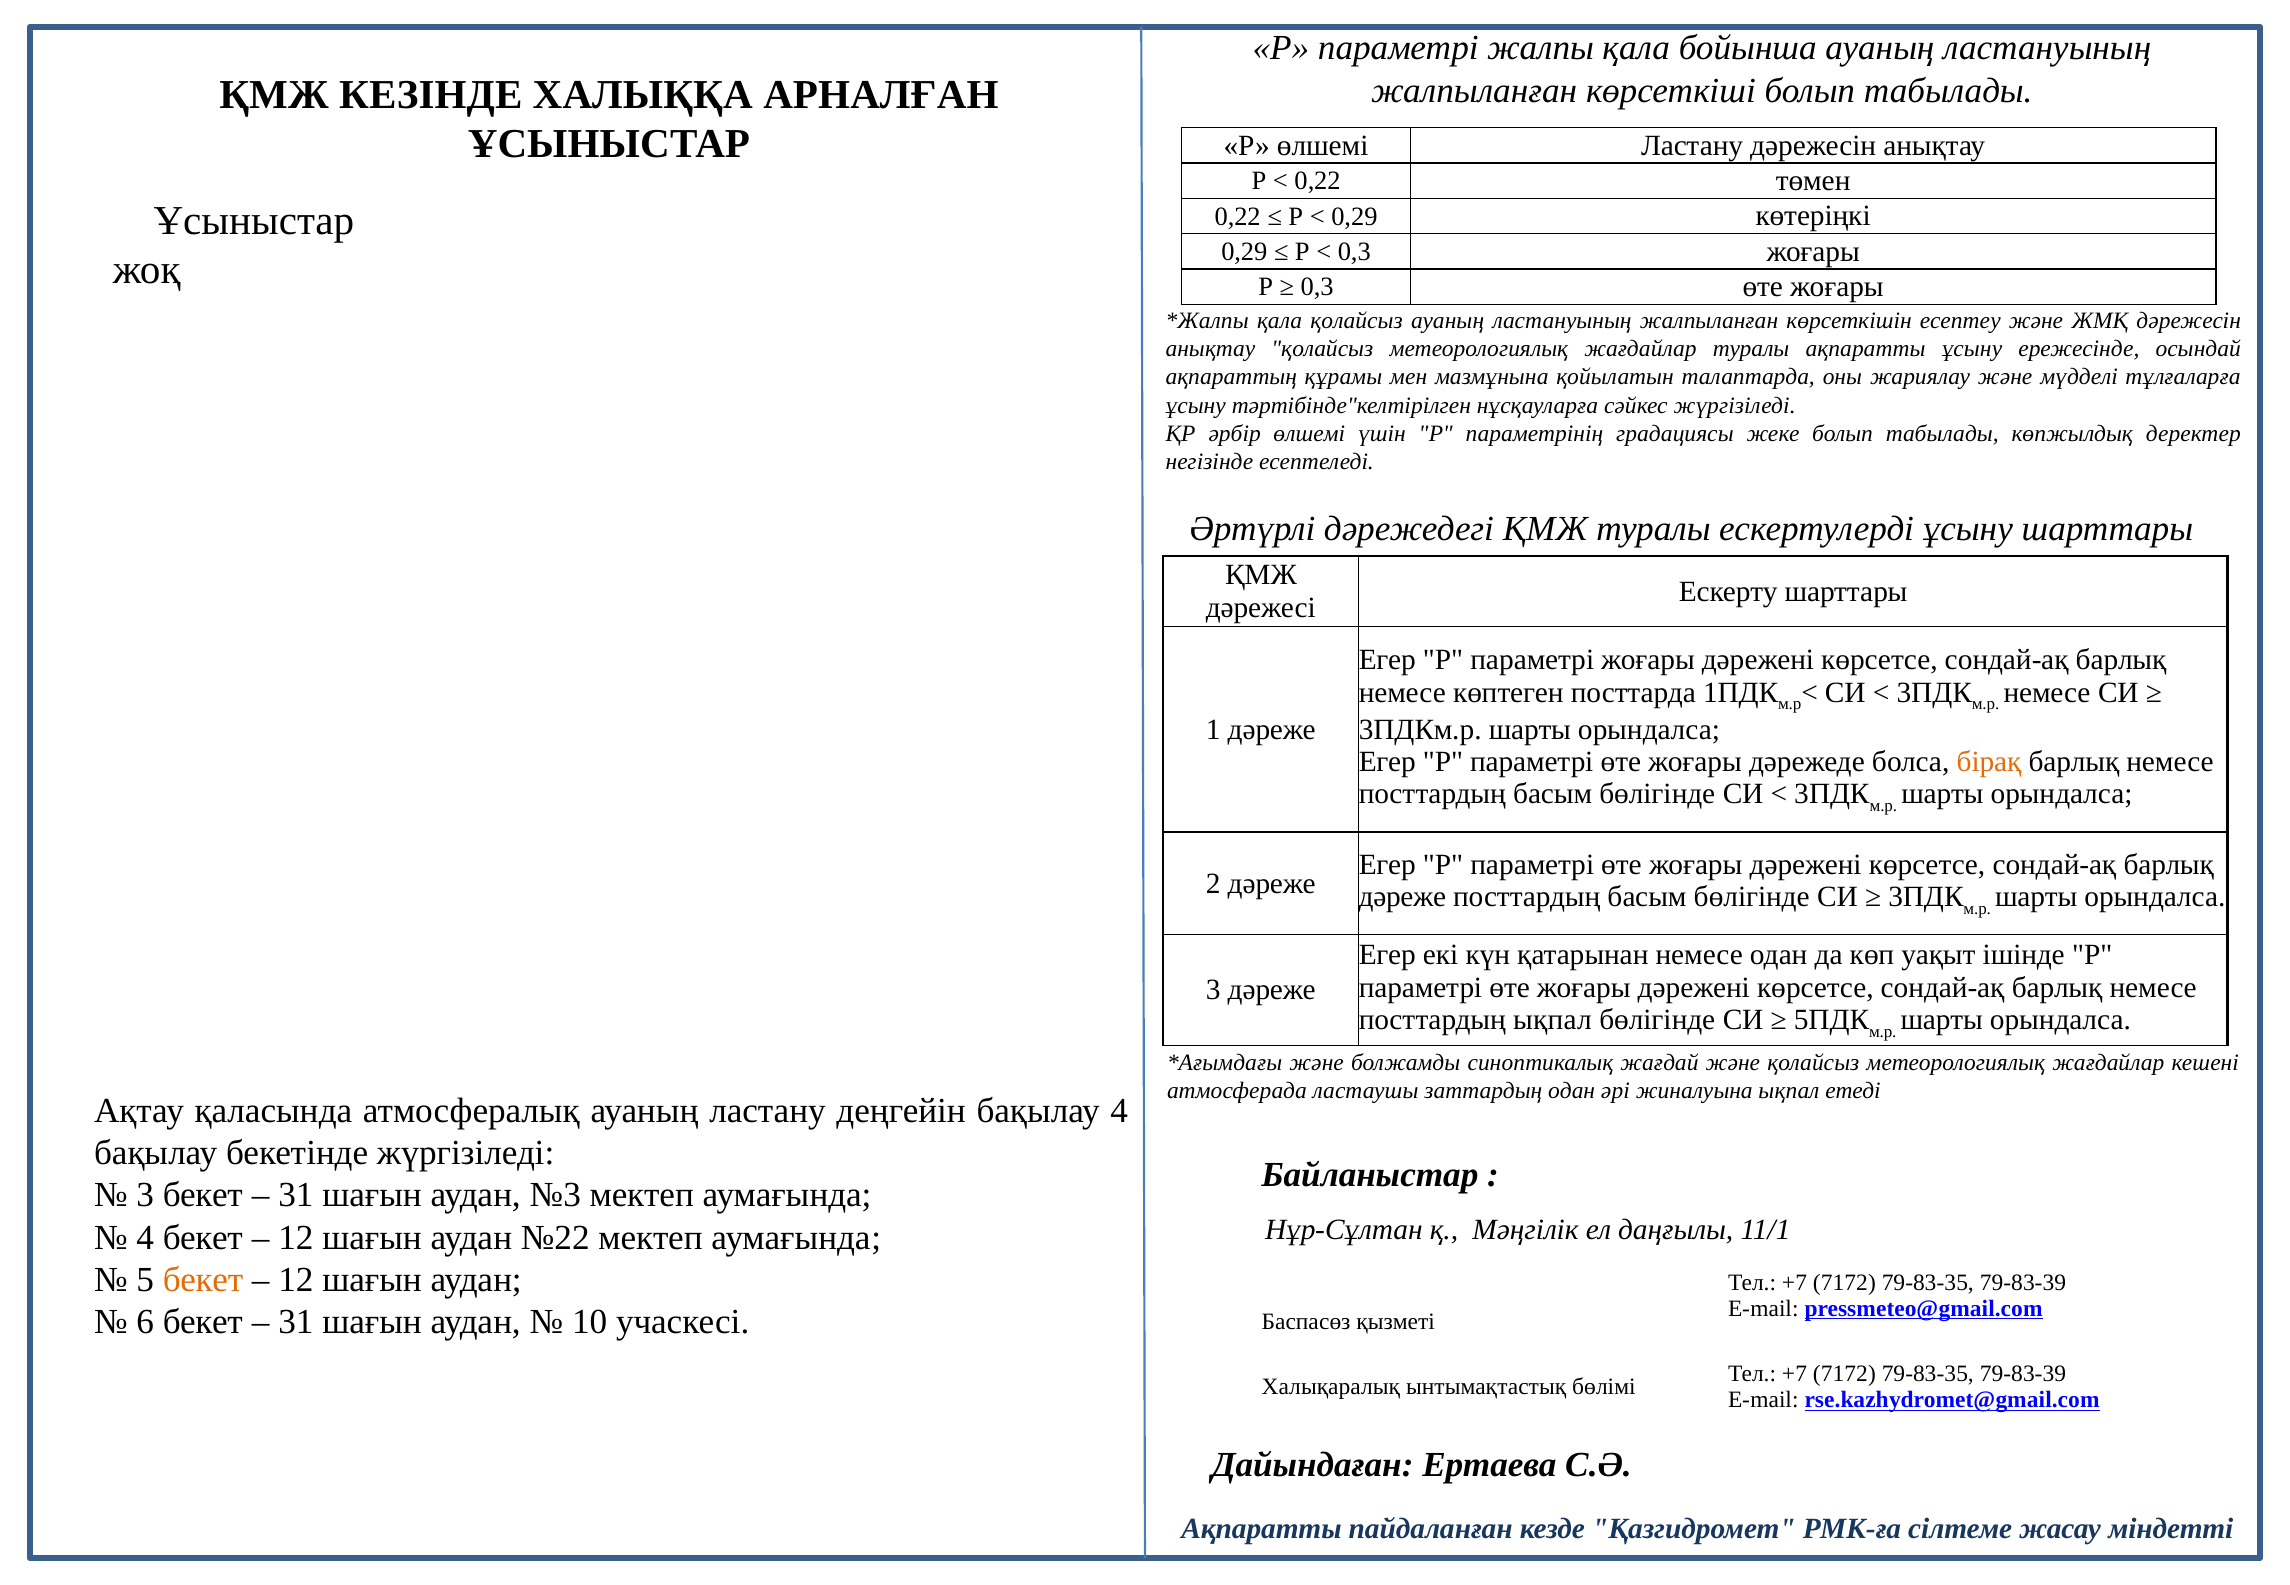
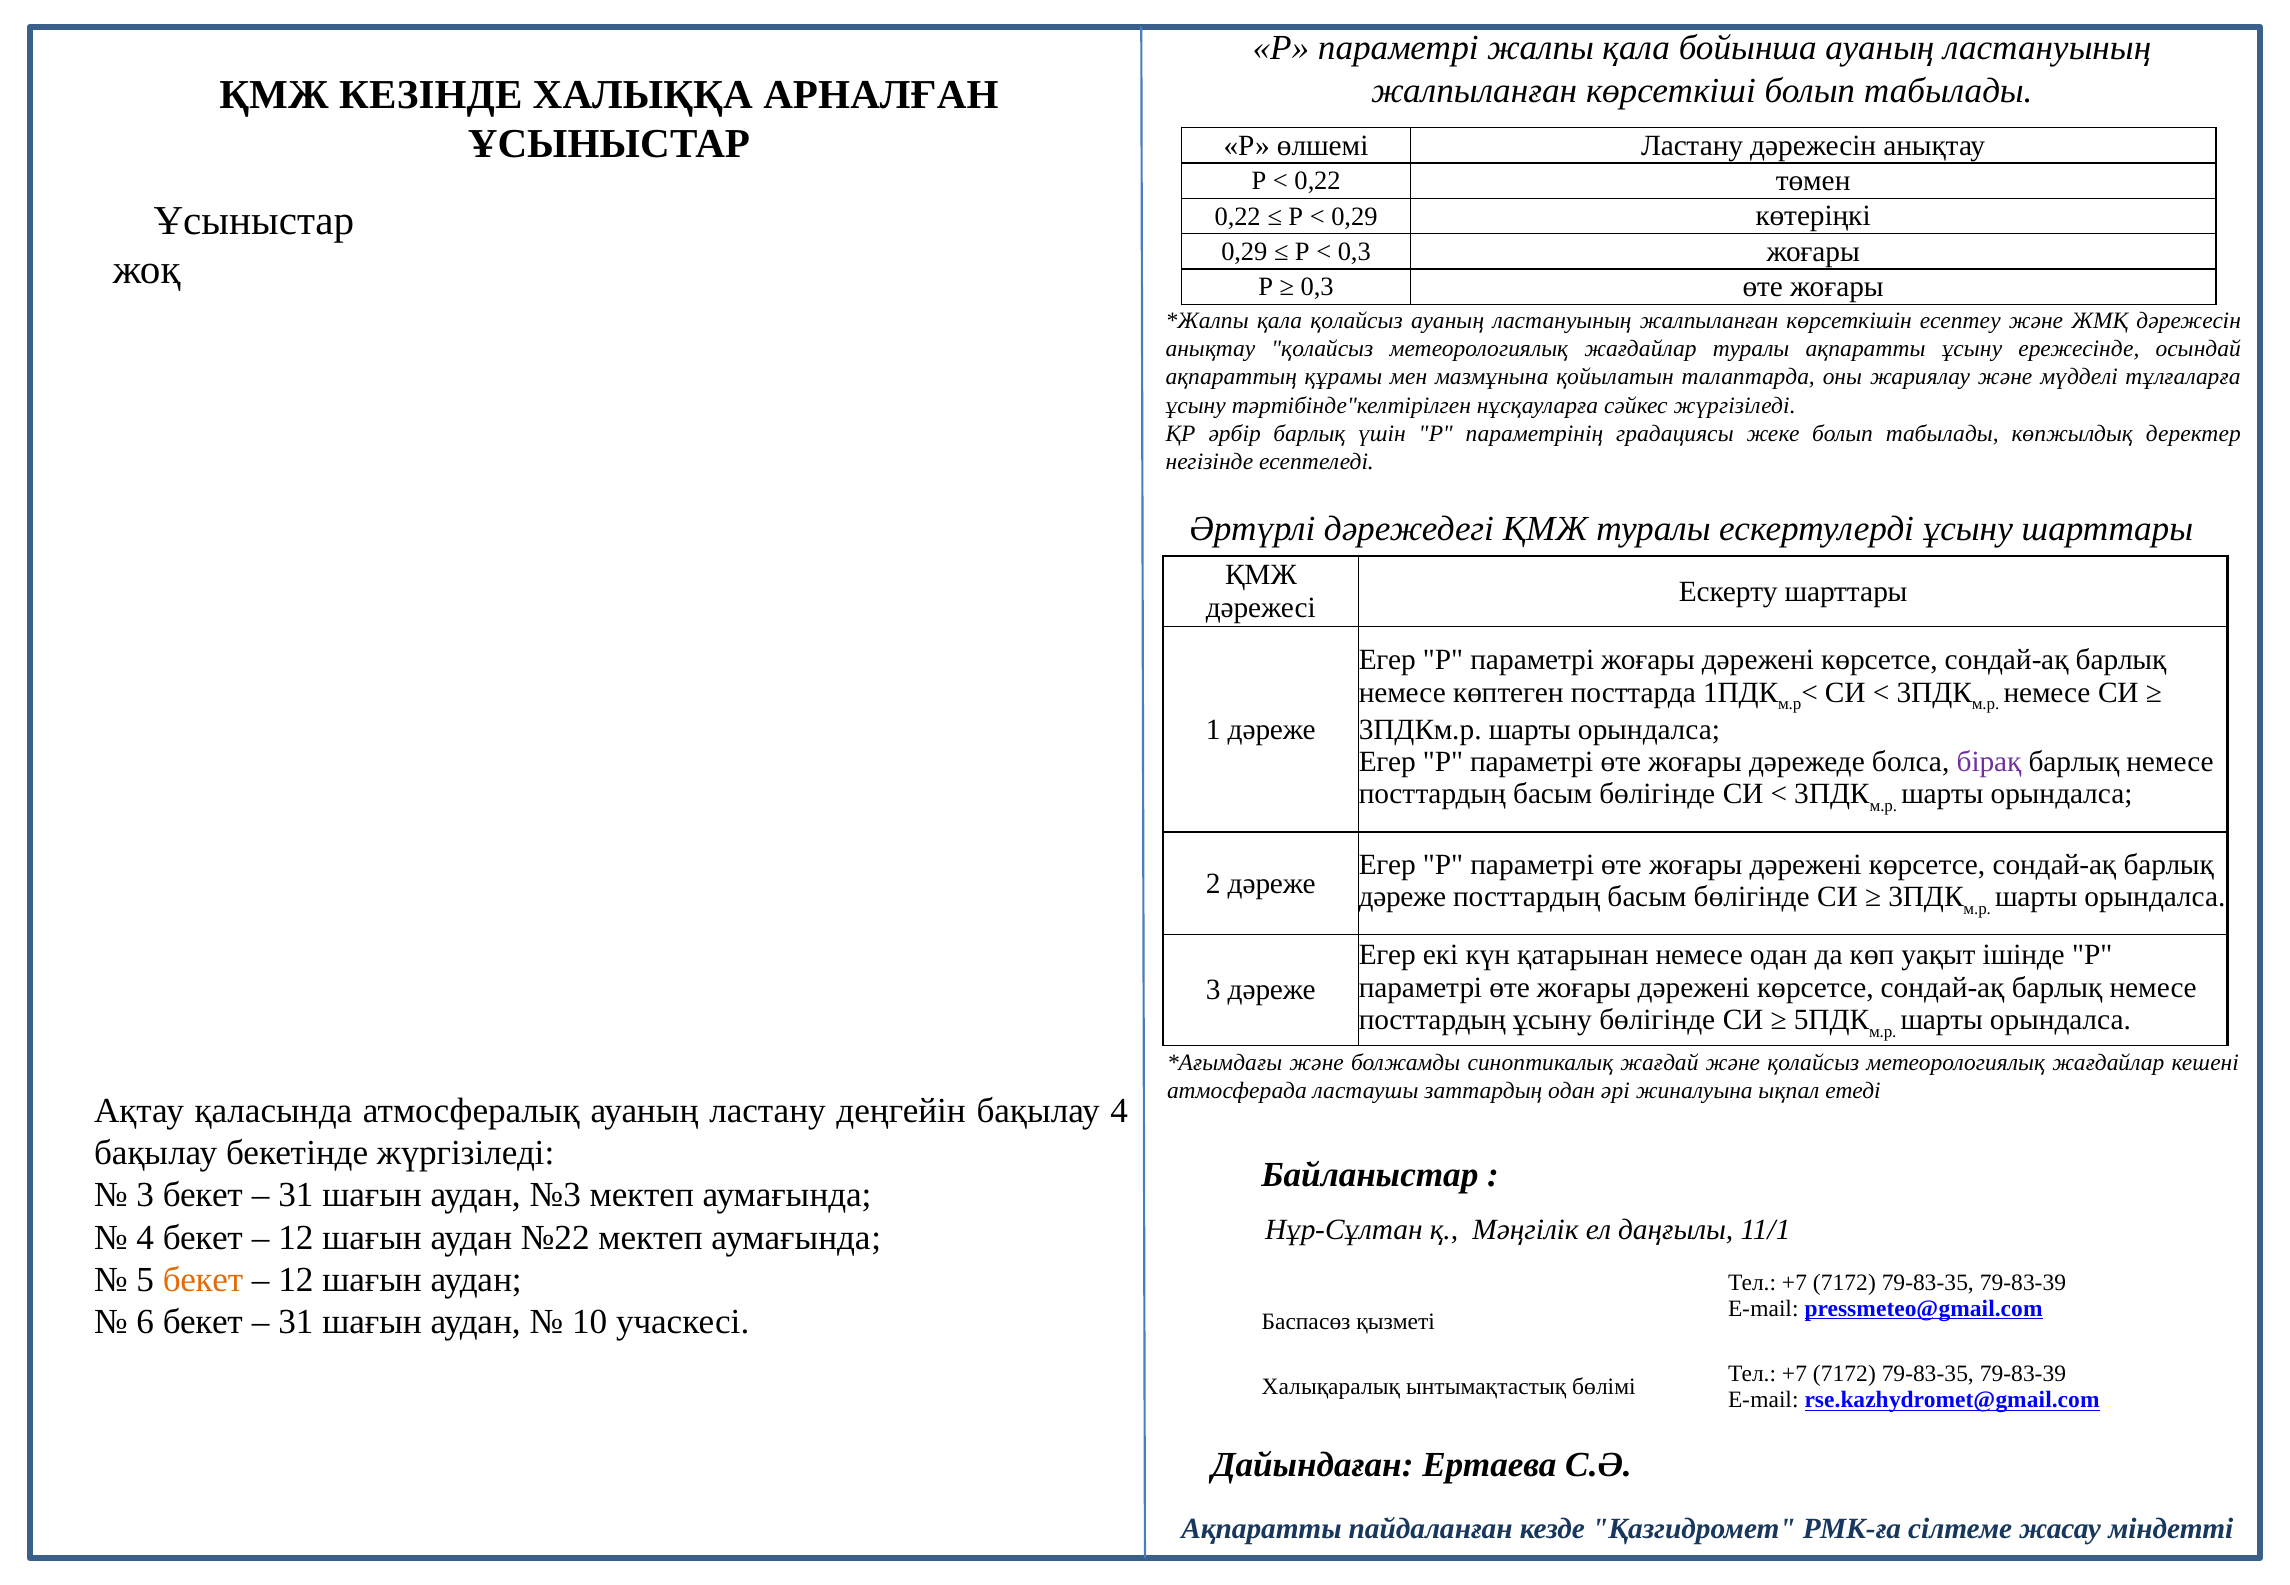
әрбір өлшемі: өлшемі -> барлық (1309, 434)
бірақ colour: orange -> purple (1989, 762)
посттардың ықпал: ықпал -> ұсыну (1552, 1020)
